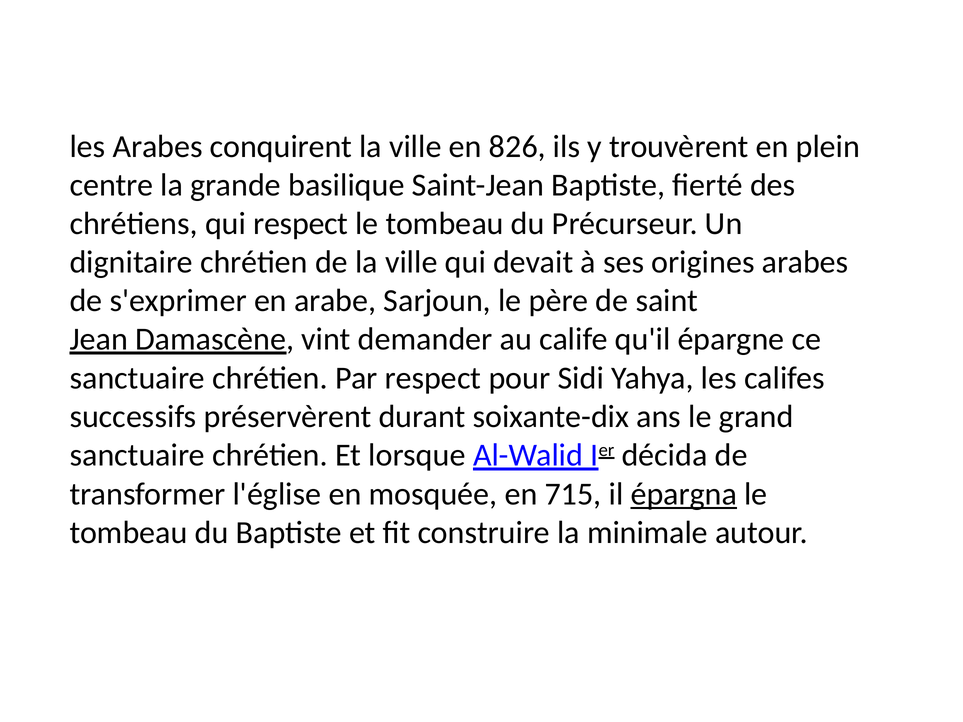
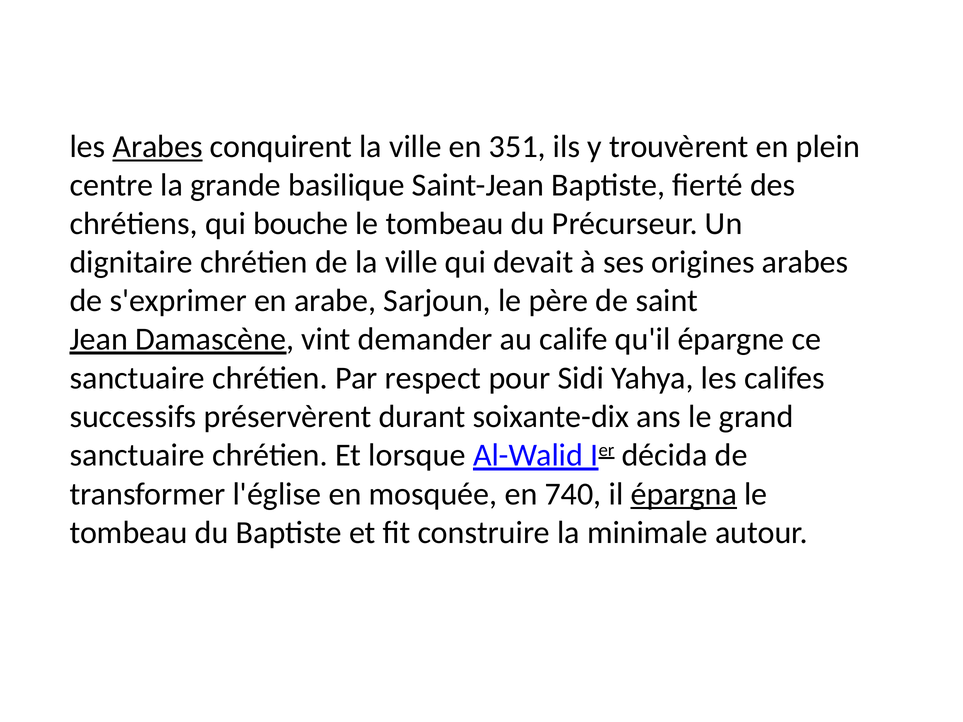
Arabes underline: none -> present (158, 147)
826: 826 -> 351 (517, 147)
qui respect: respect -> bouche (301, 224)
715: 715 -> 740 (573, 495)
